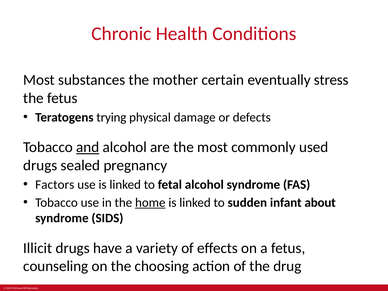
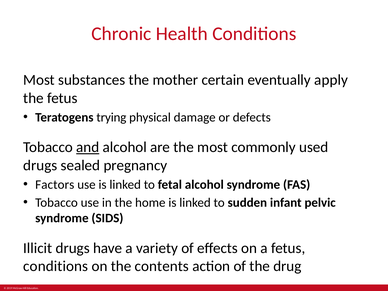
stress: stress -> apply (331, 80)
home underline: present -> none (150, 203)
about: about -> pelvic (320, 203)
counseling: counseling -> conditions (56, 266)
choosing: choosing -> contents (162, 266)
